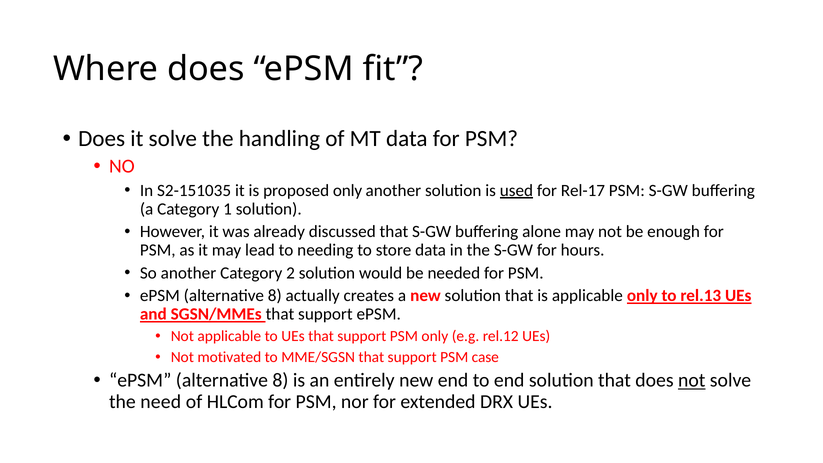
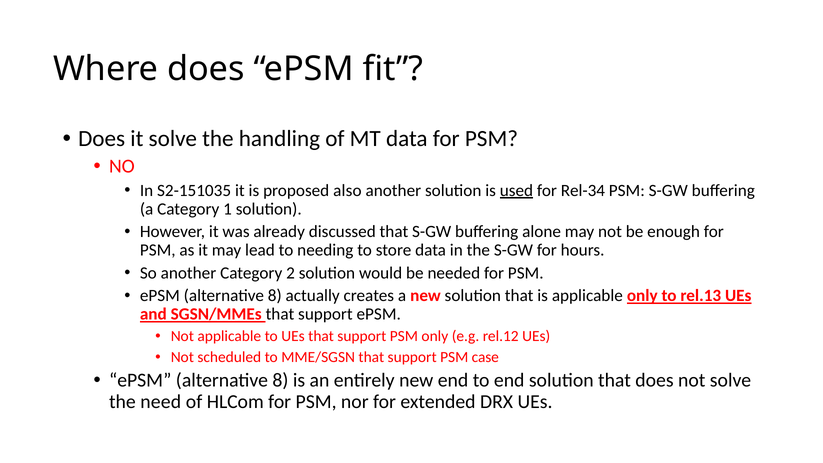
proposed only: only -> also (347, 190)
Rel-17: Rel-17 -> Rel-34 (583, 190)
motivated: motivated -> scheduled (229, 357)
not underline: present -> none (692, 380)
